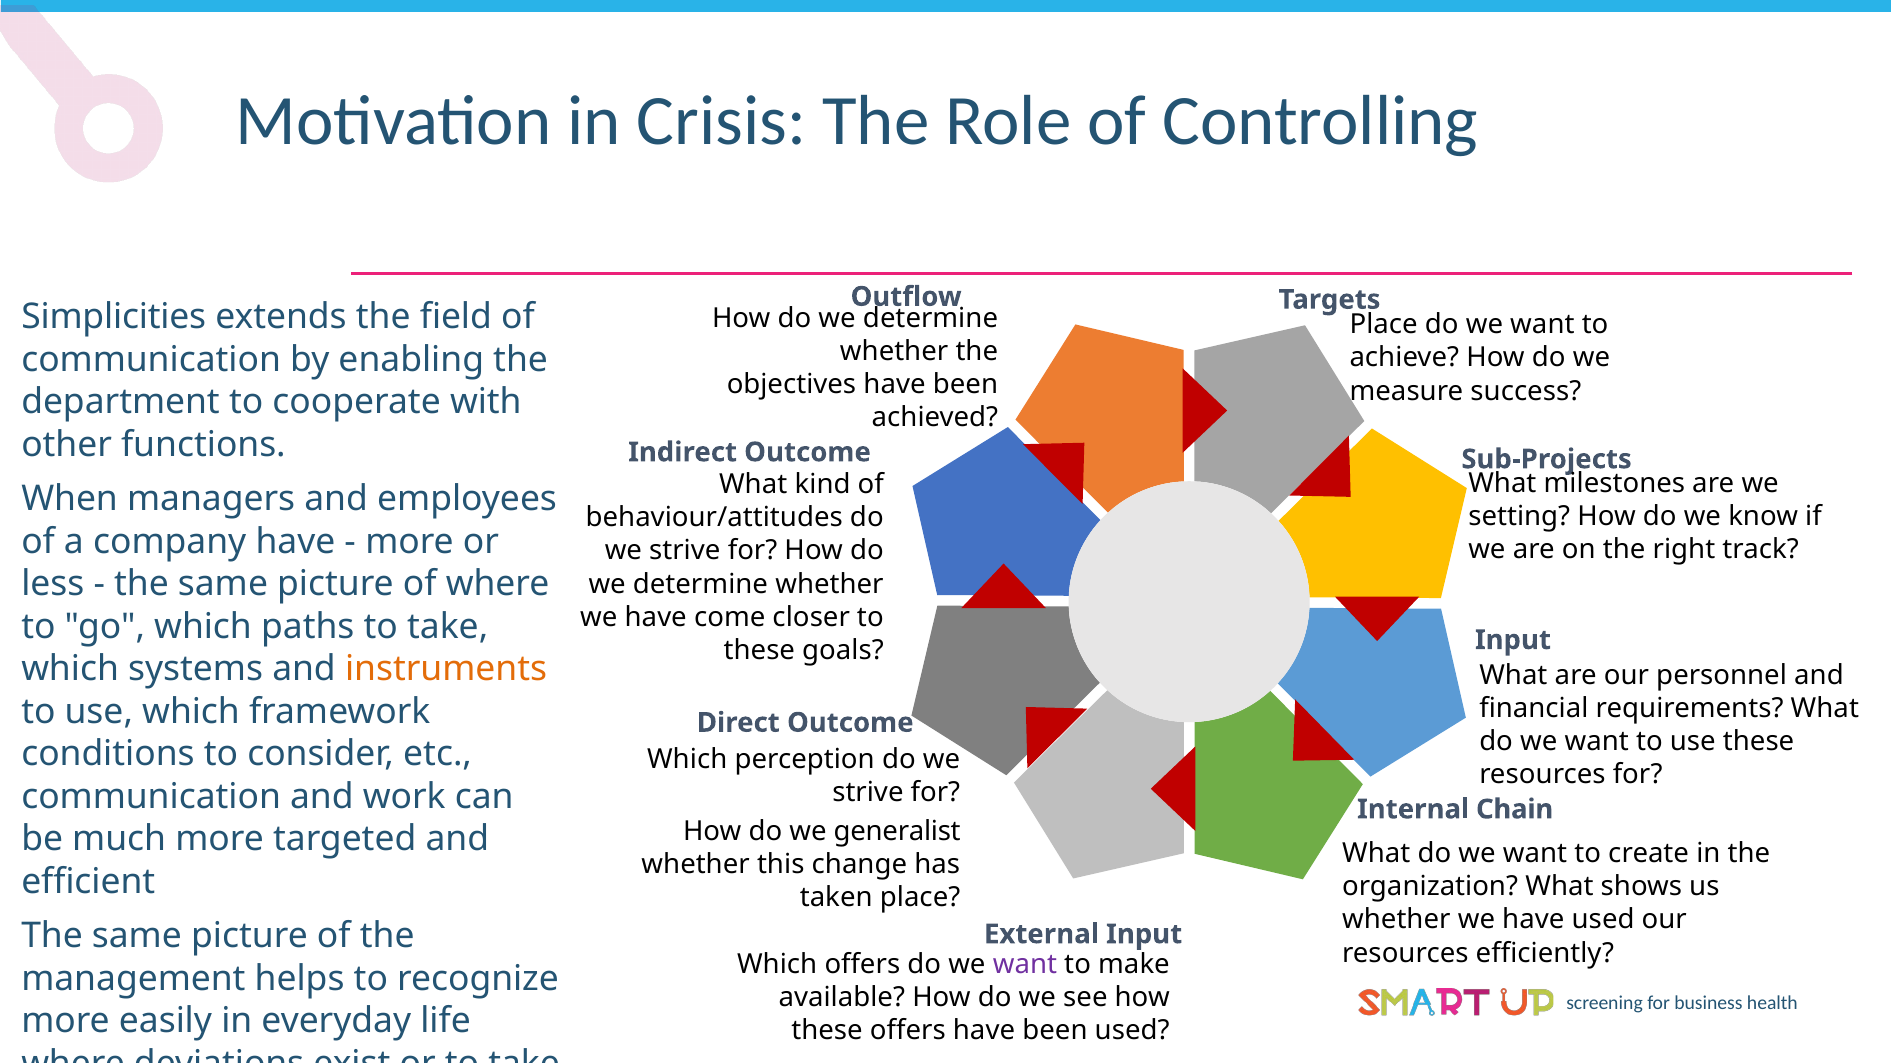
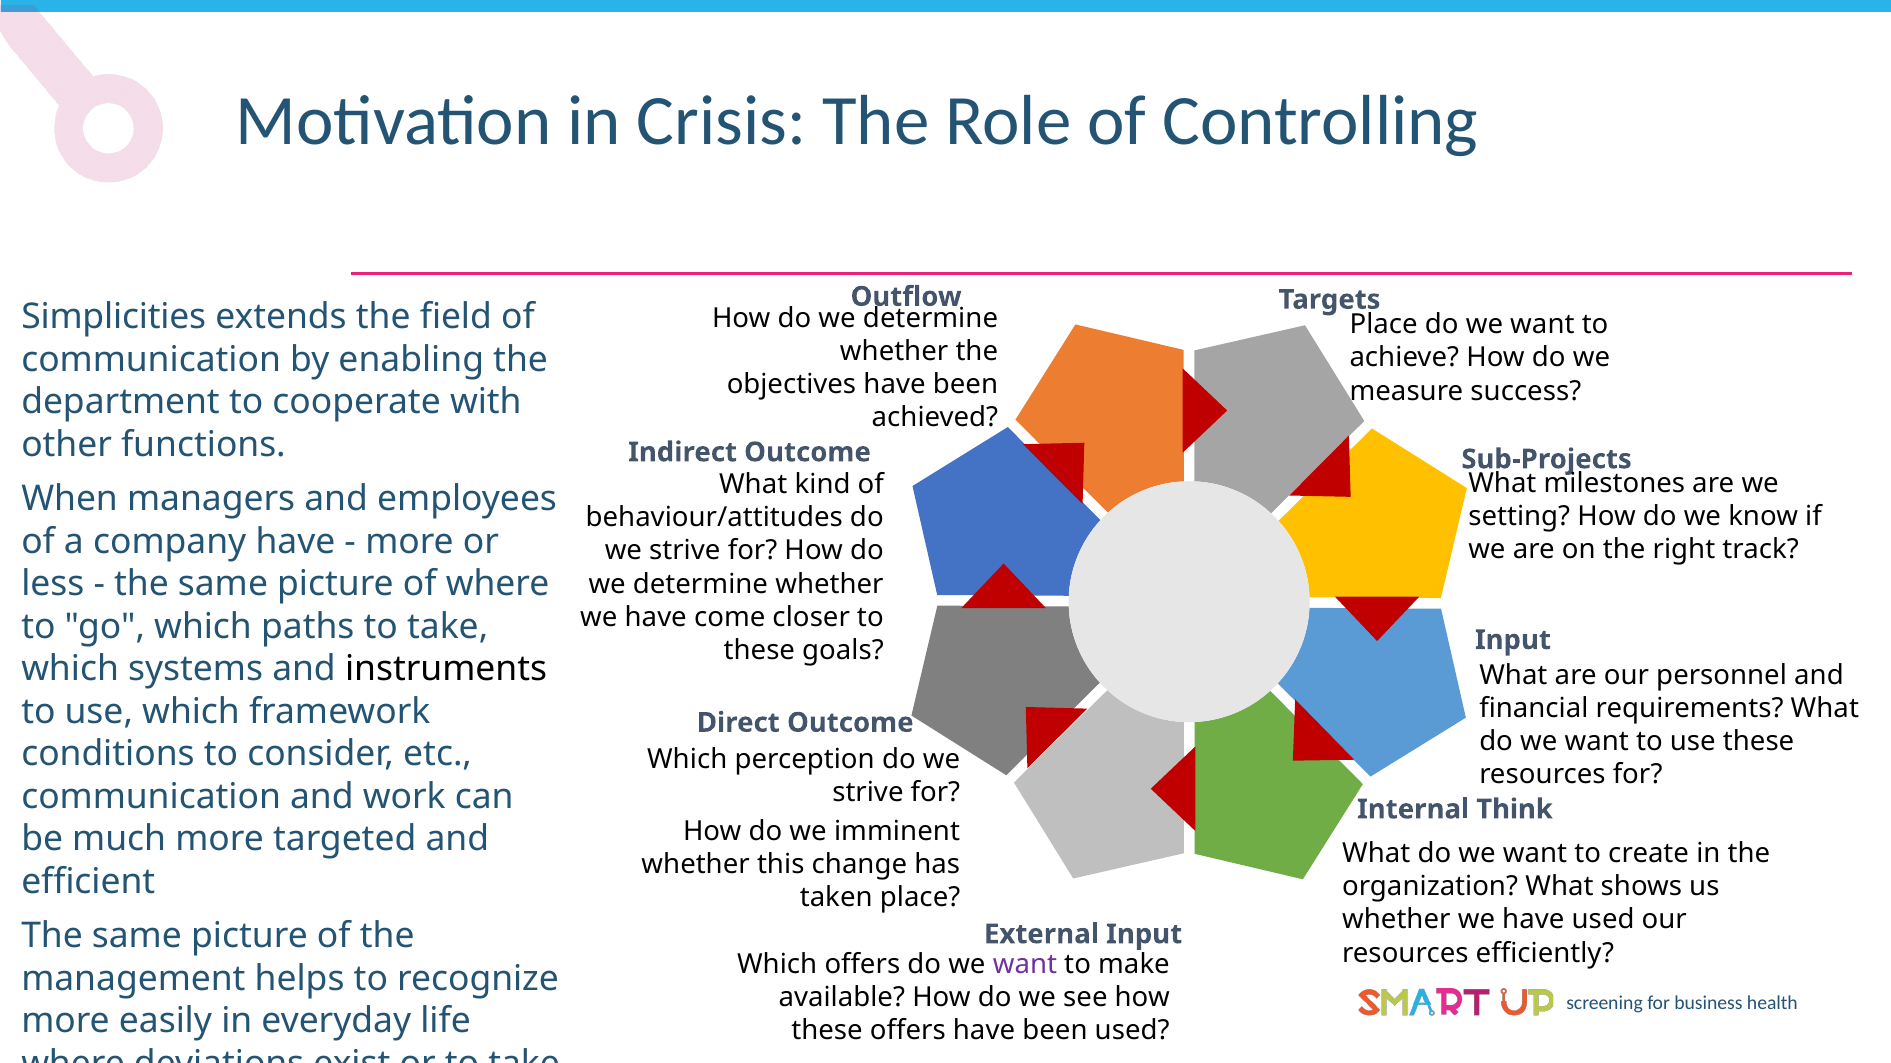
instruments colour: orange -> black (446, 670)
Chain: Chain -> Think (1515, 810)
generalist: generalist -> imminent (897, 832)
